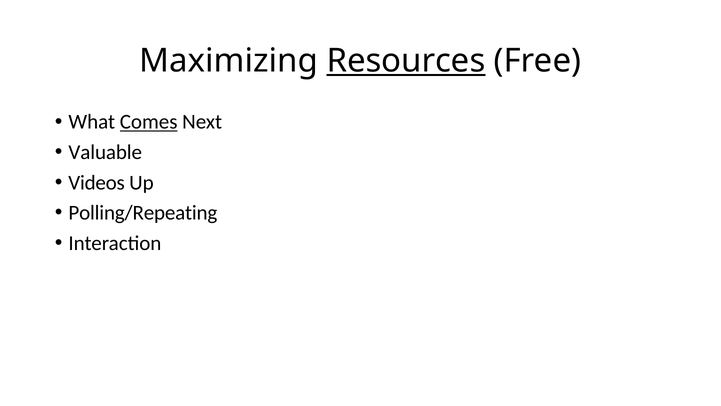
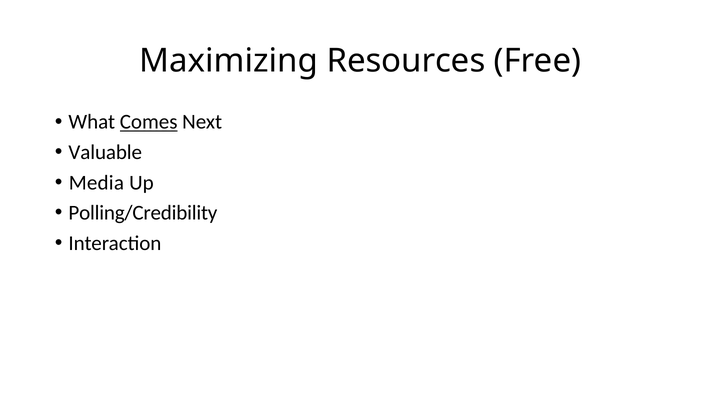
Resources underline: present -> none (406, 61)
Videos: Videos -> Media (96, 182)
Polling/Repeating: Polling/Repeating -> Polling/Credibility (143, 213)
